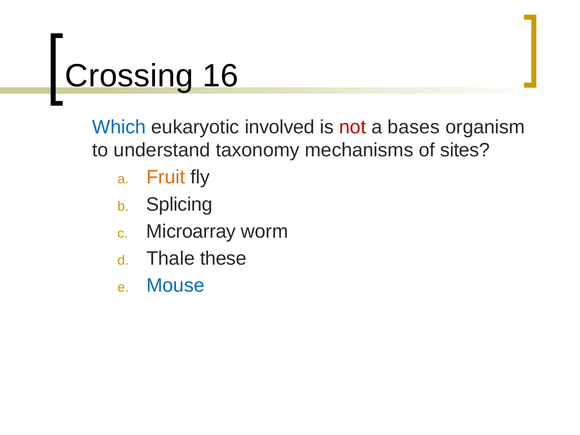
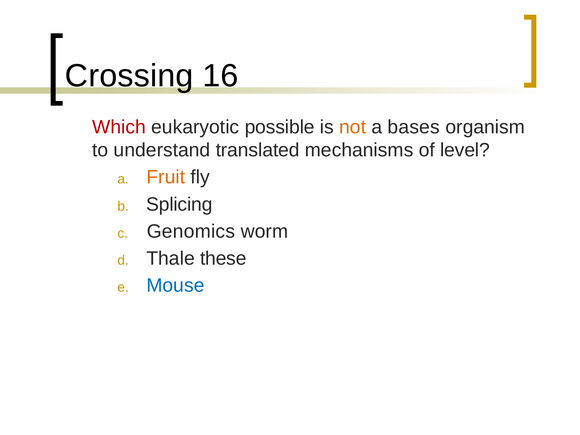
Which colour: blue -> red (119, 127)
involved: involved -> possible (280, 127)
not colour: red -> orange (353, 127)
taxonomy: taxonomy -> translated (258, 150)
sites: sites -> level (465, 150)
Microarray: Microarray -> Genomics (191, 231)
